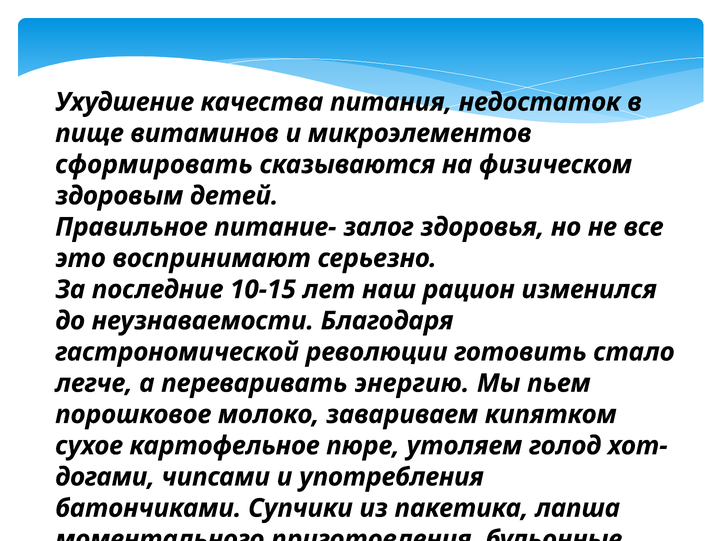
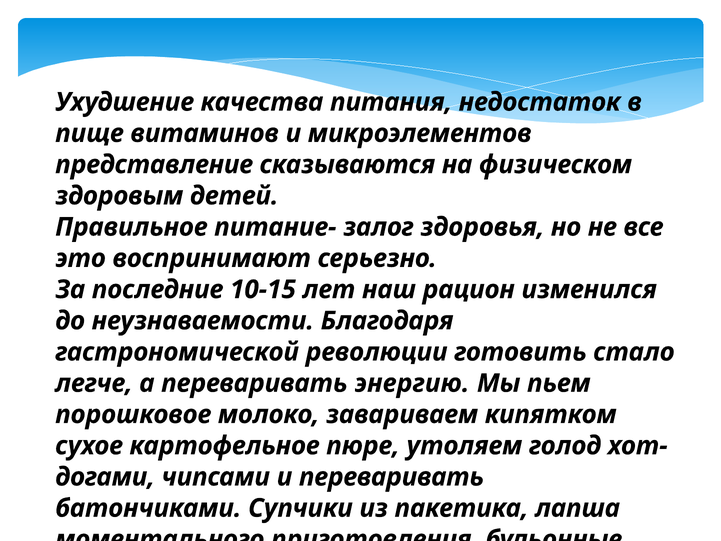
сформировать: сформировать -> представление (154, 165)
и употребления: употребления -> переваривать (391, 477)
